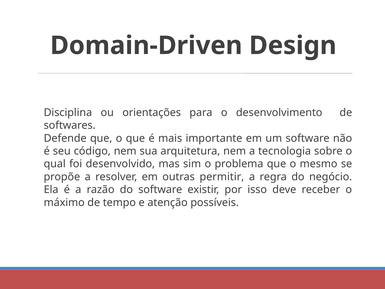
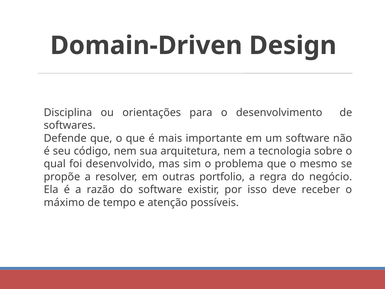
permitir: permitir -> portfolio (222, 177)
